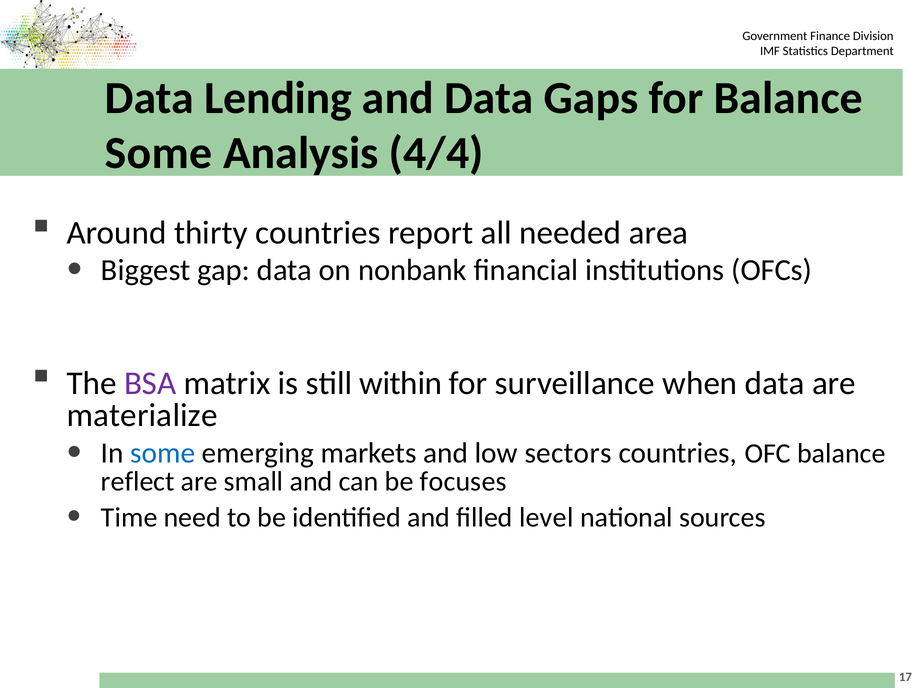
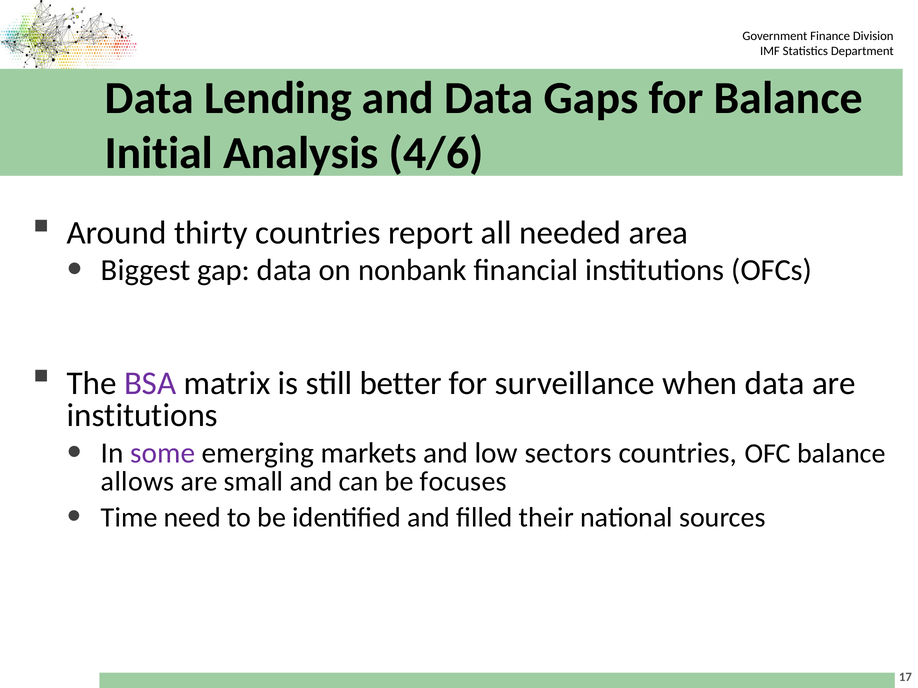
Some: Some -> Initial (159, 153)
4/4: 4/4 -> 4/6 (436, 153)
within: within -> better (401, 384)
materialize: materialize -> institutions (142, 415)
some colour: blue -> purple (163, 453)
reflect: reflect -> allows (138, 482)
level: level -> their (546, 518)
